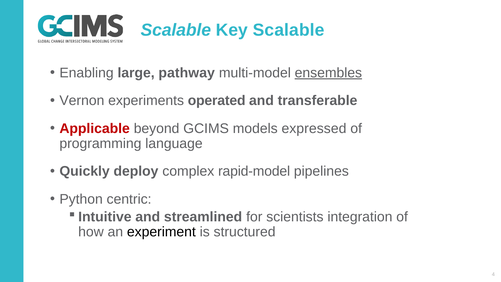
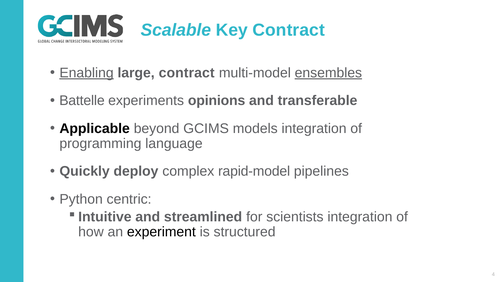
Key Scalable: Scalable -> Contract (289, 30)
Enabling underline: none -> present (87, 73)
large pathway: pathway -> contract (187, 73)
Vernon: Vernon -> Battelle (82, 101)
operated: operated -> opinions (217, 101)
Applicable colour: red -> black (95, 128)
models expressed: expressed -> integration (314, 128)
